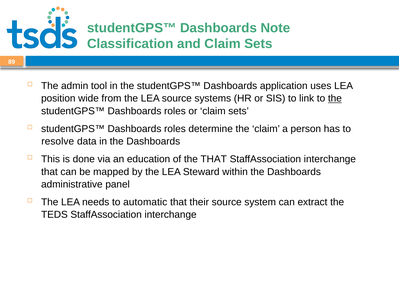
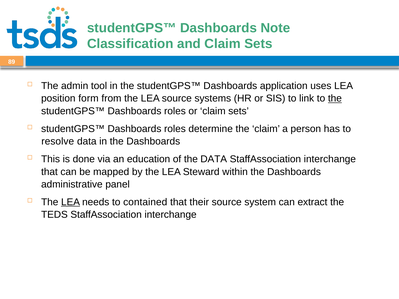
wide: wide -> form (88, 98)
the THAT: THAT -> DATA (214, 159)
LEA underline: none -> present (70, 202)
automatic: automatic -> contained (145, 202)
